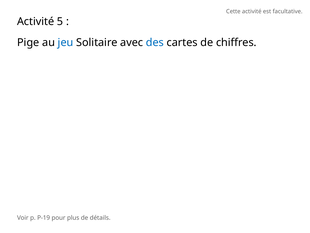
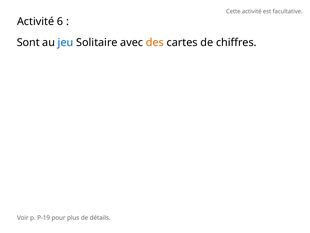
5: 5 -> 6 (60, 21)
Pige: Pige -> Sont (28, 42)
des colour: blue -> orange (155, 42)
